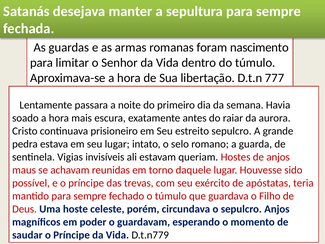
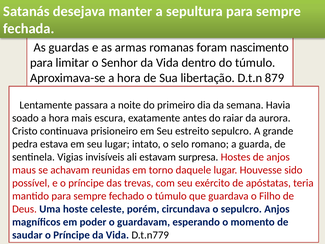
777: 777 -> 879 (275, 78)
queriam: queriam -> surpresa (198, 157)
